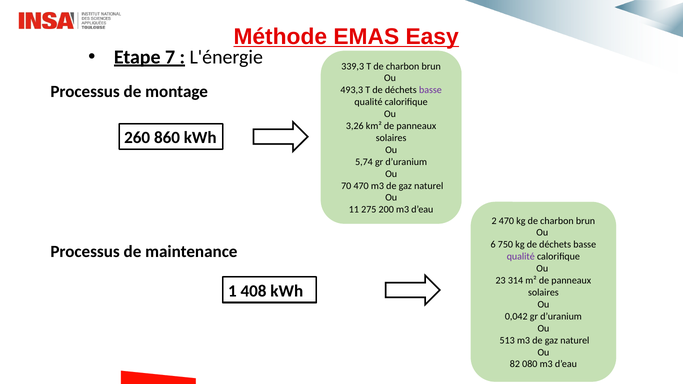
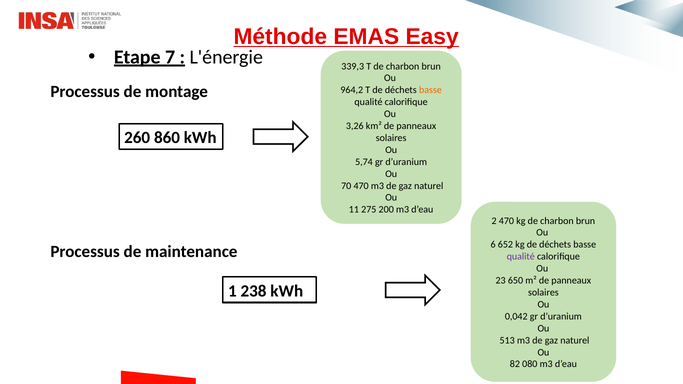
493,3: 493,3 -> 964,2 (352, 90)
basse colour: purple -> orange (430, 90)
750: 750 -> 652 (505, 245)
314: 314 -> 650 (515, 281)
408: 408 -> 238 (253, 291)
